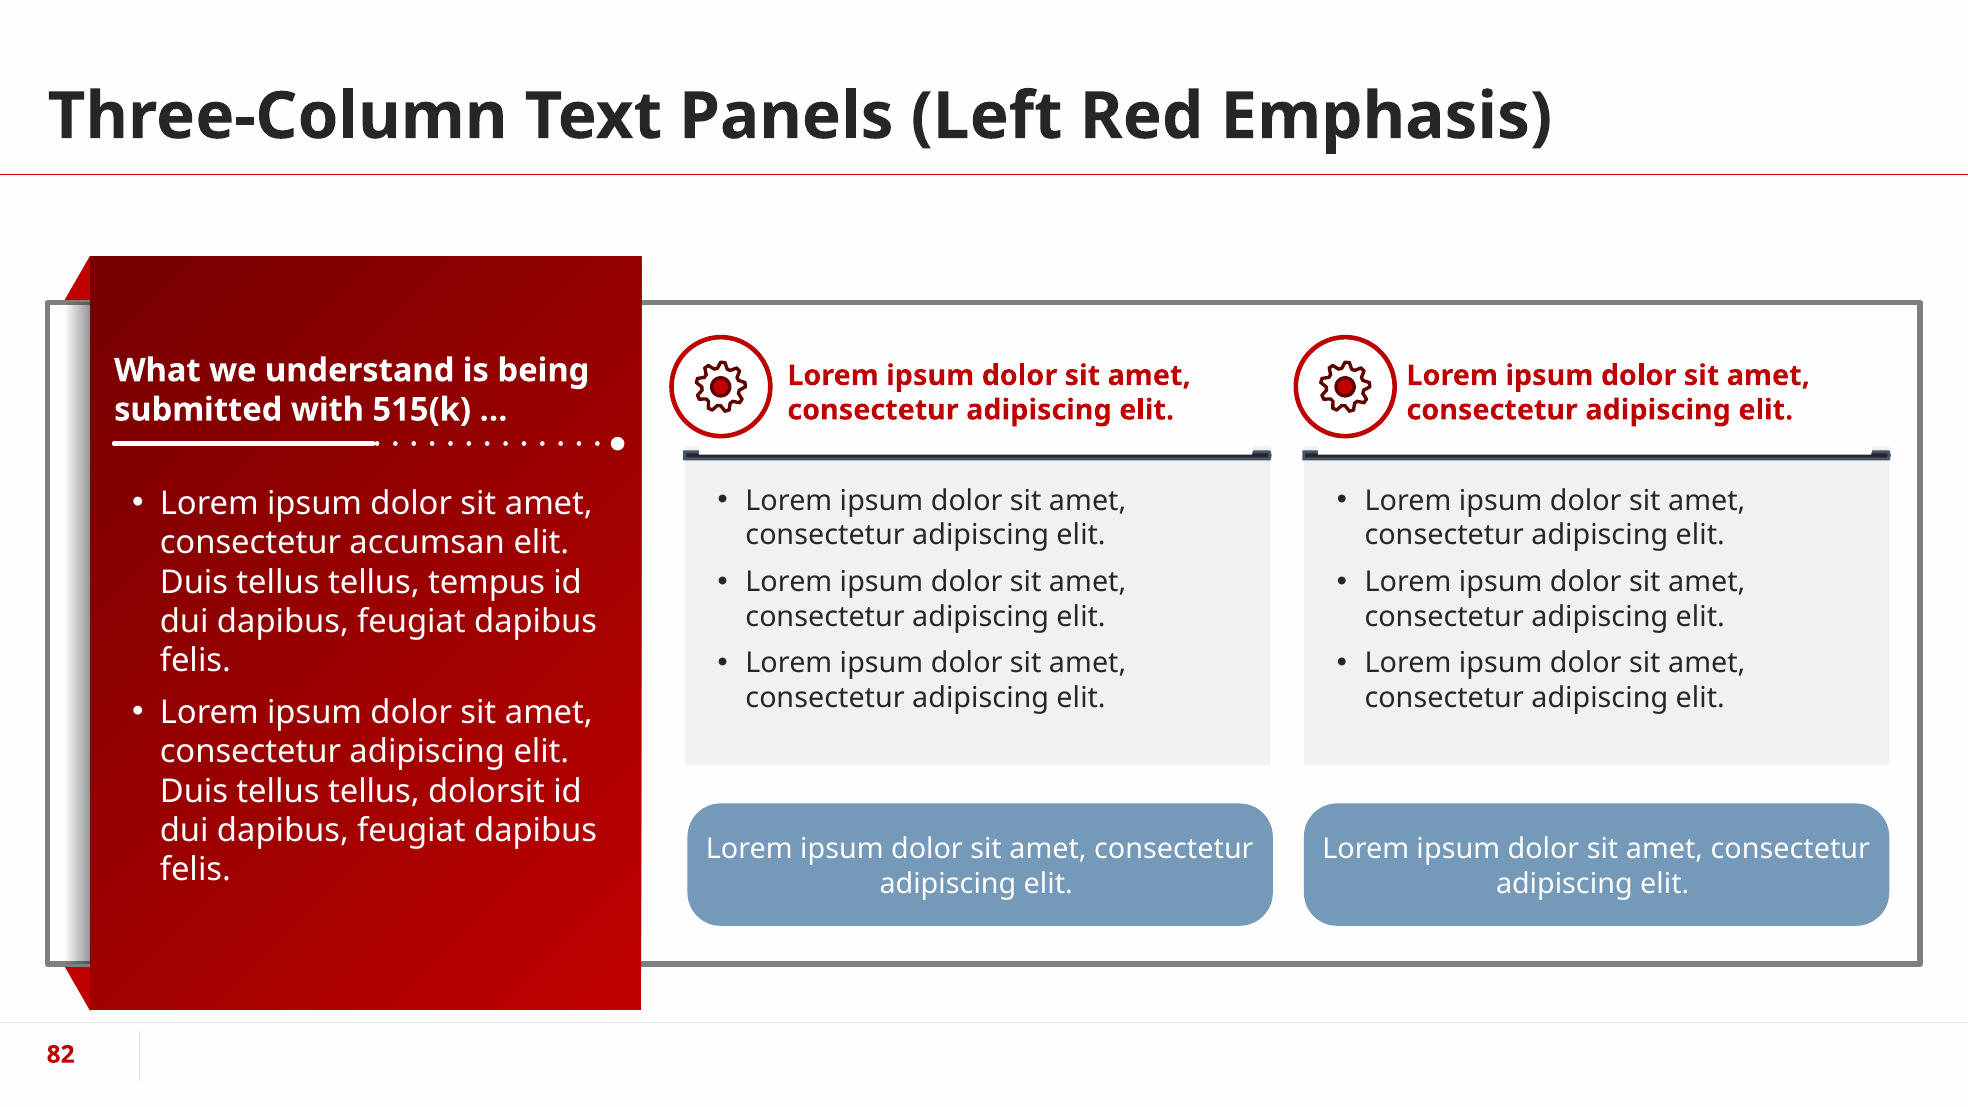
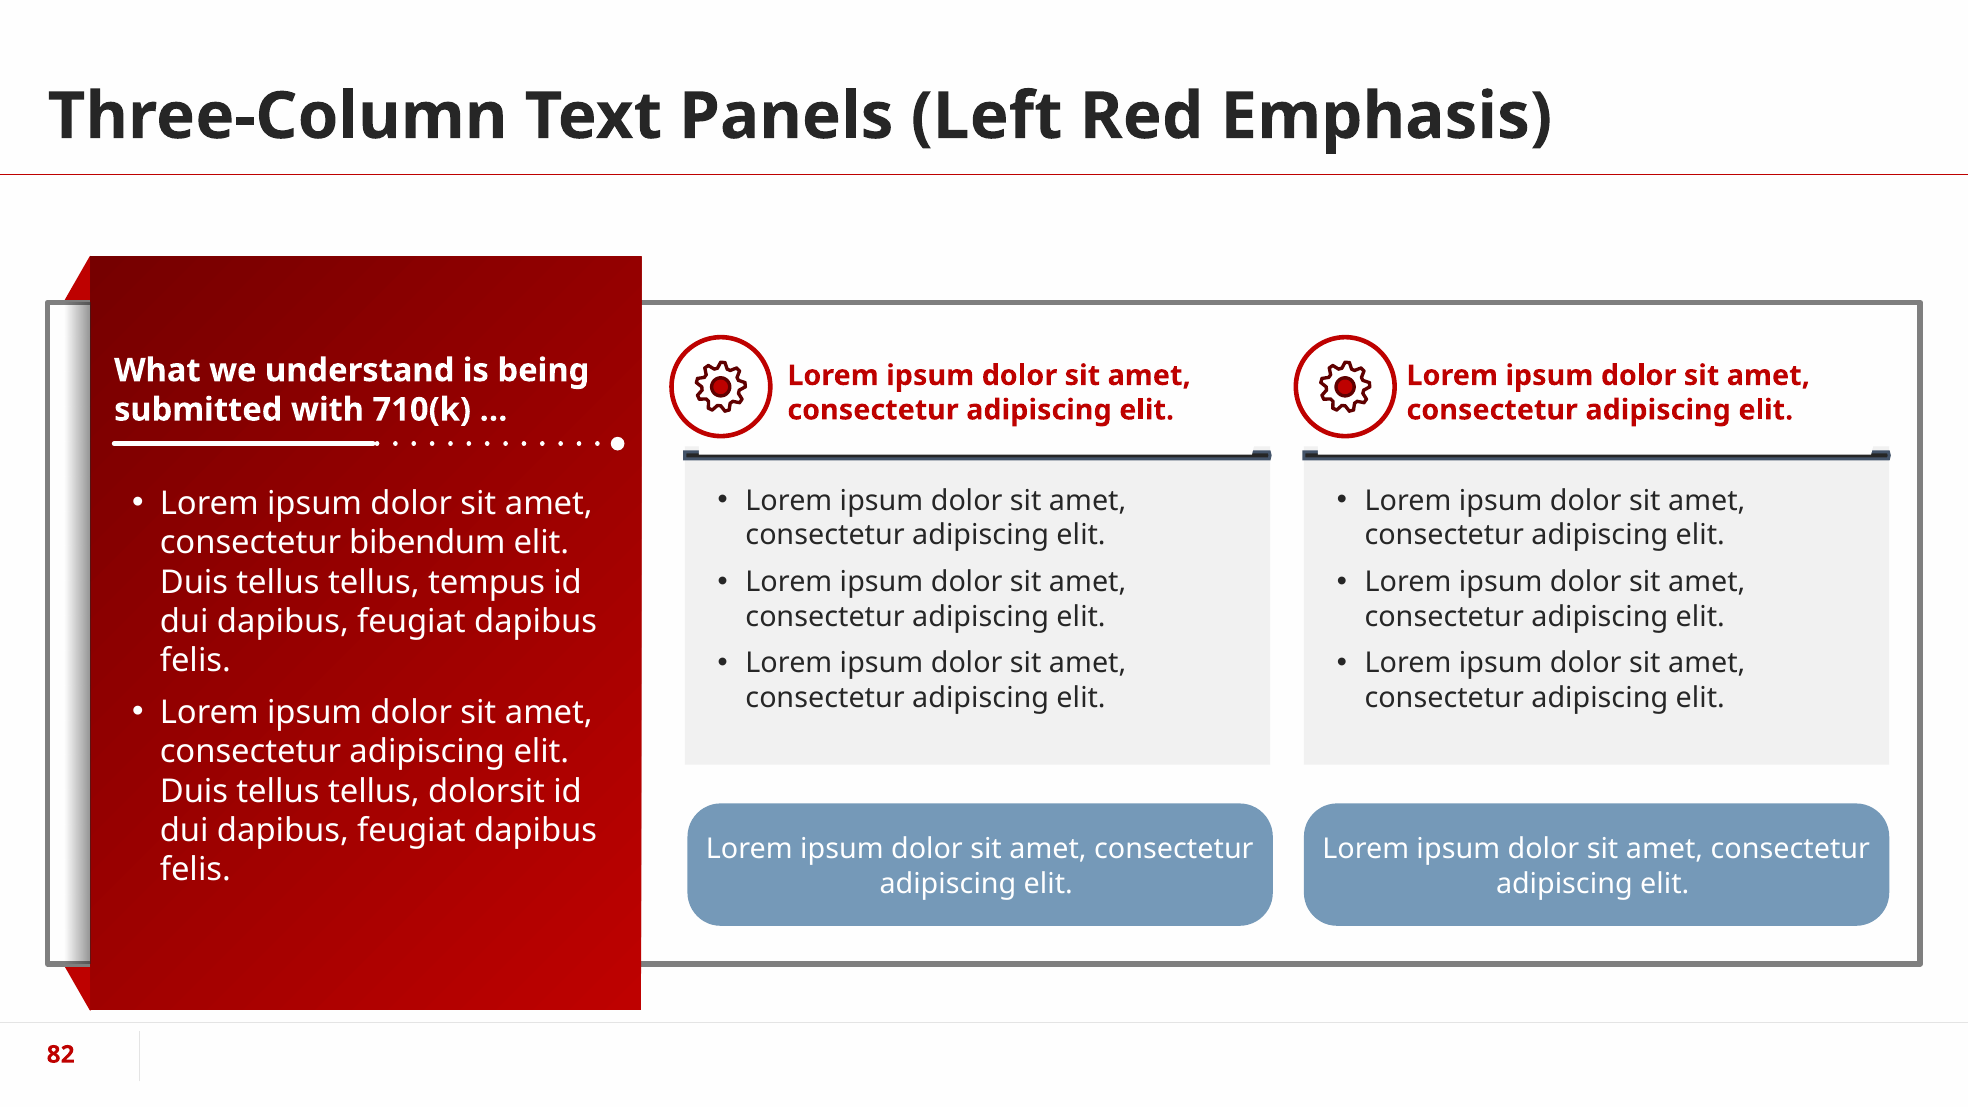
515(k: 515(k -> 710(k (422, 410)
accumsan: accumsan -> bibendum (427, 543)
